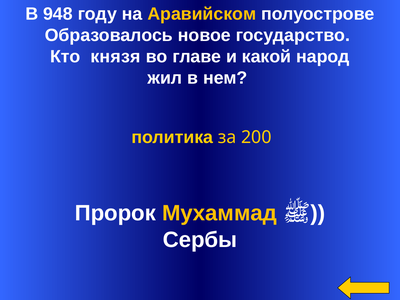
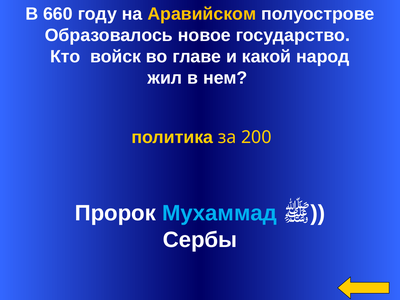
948: 948 -> 660 (58, 14)
князя: князя -> войск (116, 57)
Мухаммад colour: yellow -> light blue (219, 213)
